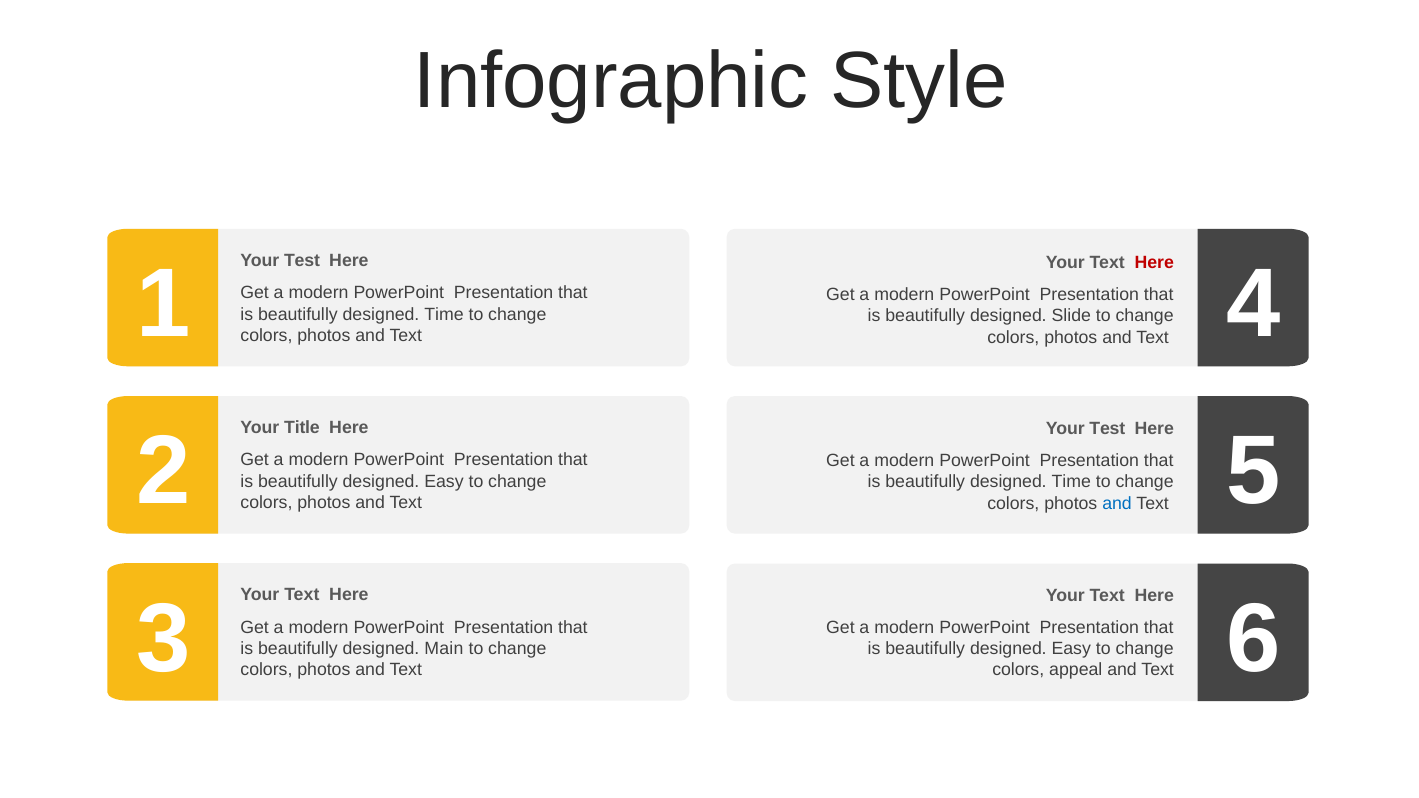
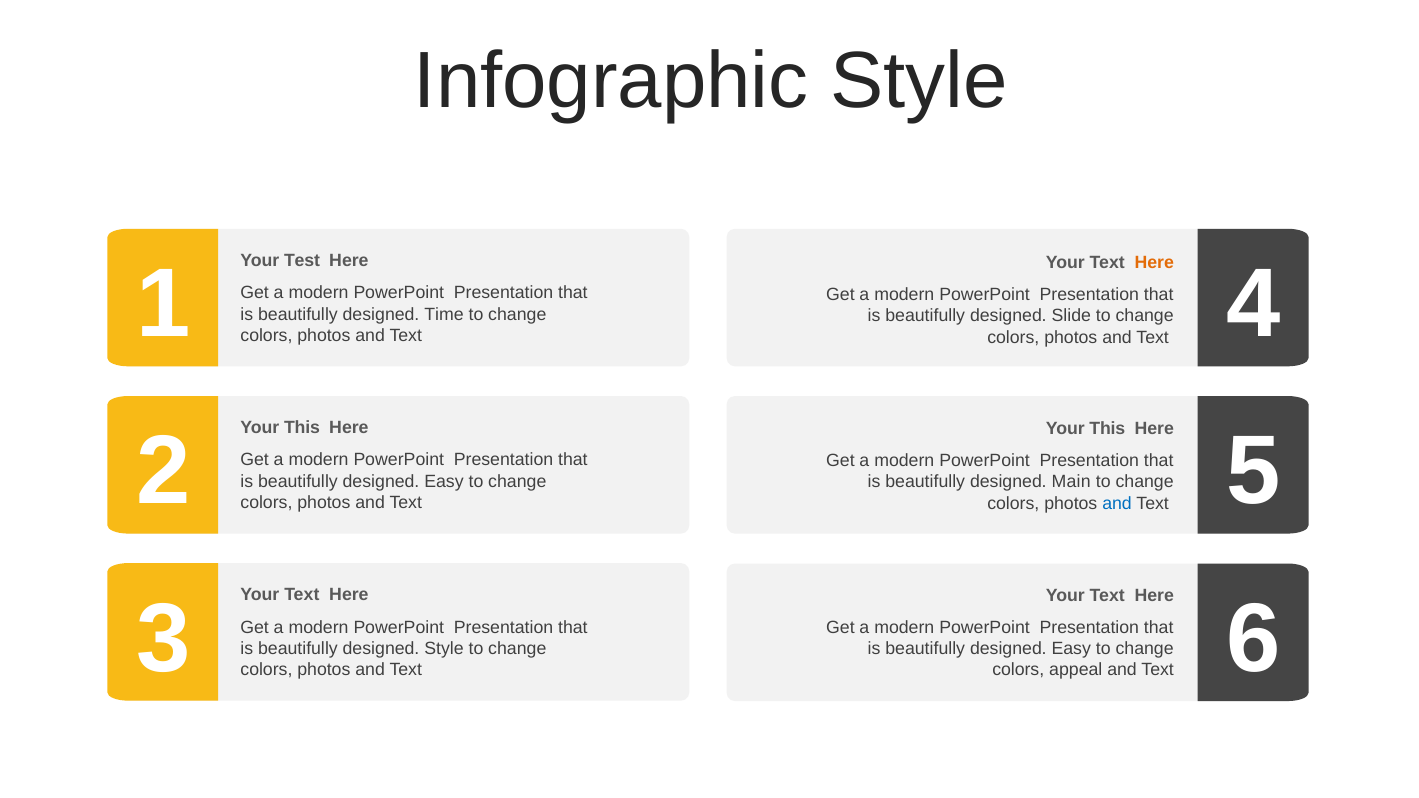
Here colour: red -> orange (1154, 263)
Title: Title -> This (302, 428)
Test: Test -> This (1107, 428)
Time: Time -> Main (1071, 482)
designed Main: Main -> Style (444, 649)
